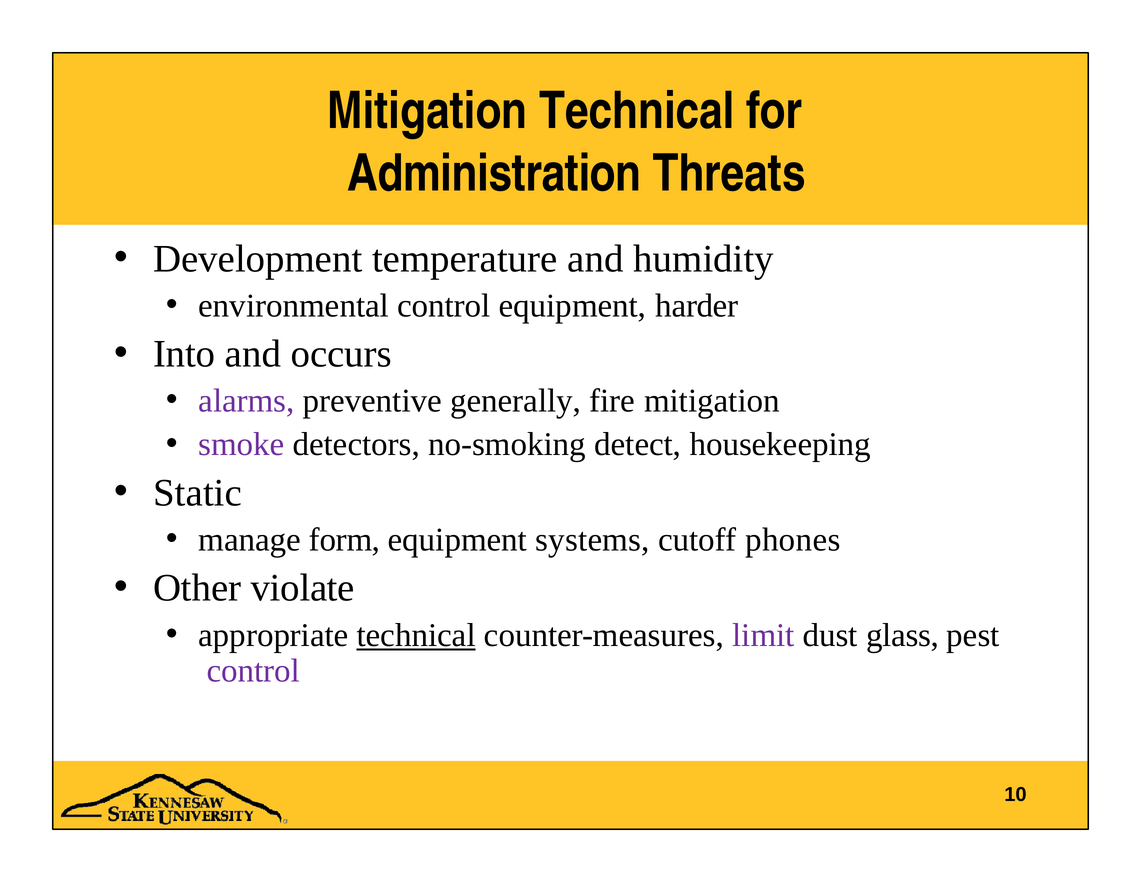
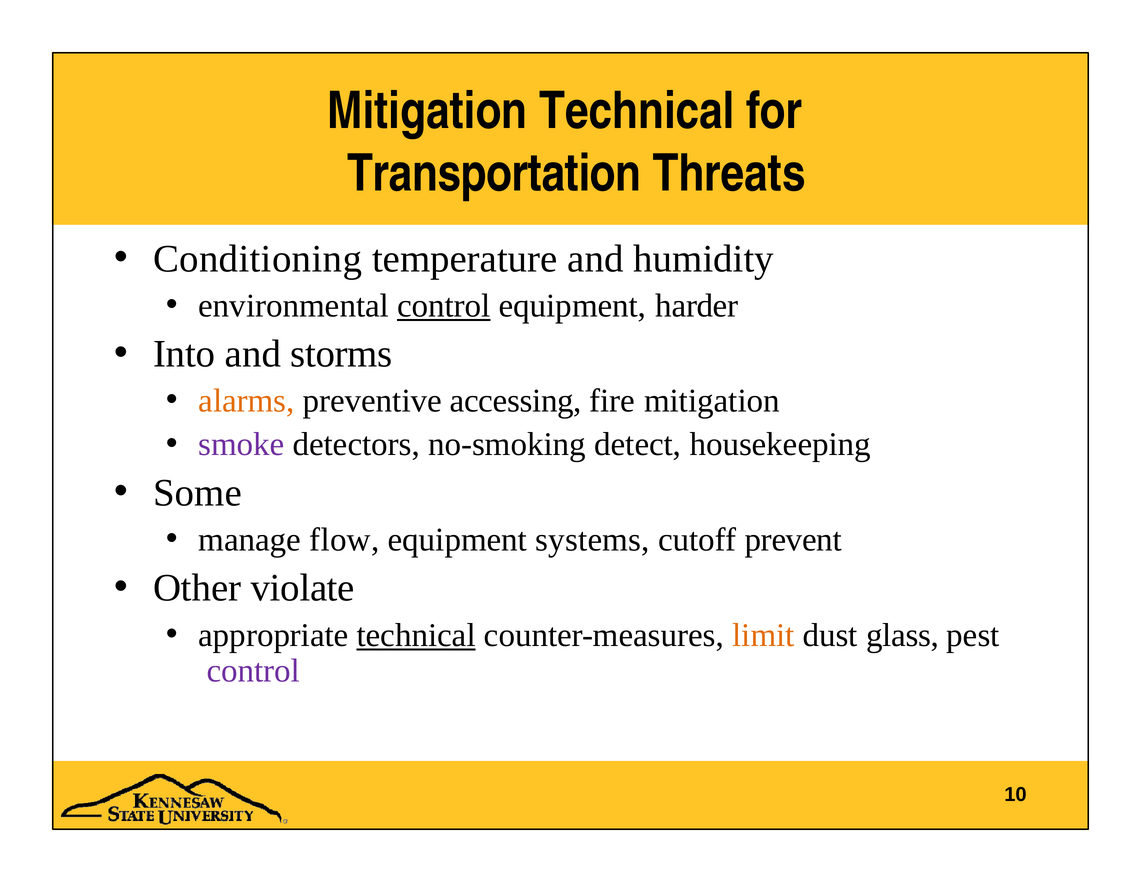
Administration: Administration -> Transportation (494, 174)
Development: Development -> Conditioning (257, 259)
control underline: none -> present (444, 306)
occurs: occurs -> storms (341, 354)
alarms colour: purple -> orange (246, 401)
generally: generally -> accessing (516, 401)
Static: Static -> Some (198, 492)
form: form -> flow (344, 539)
phones: phones -> prevent (793, 539)
limit colour: purple -> orange (763, 635)
